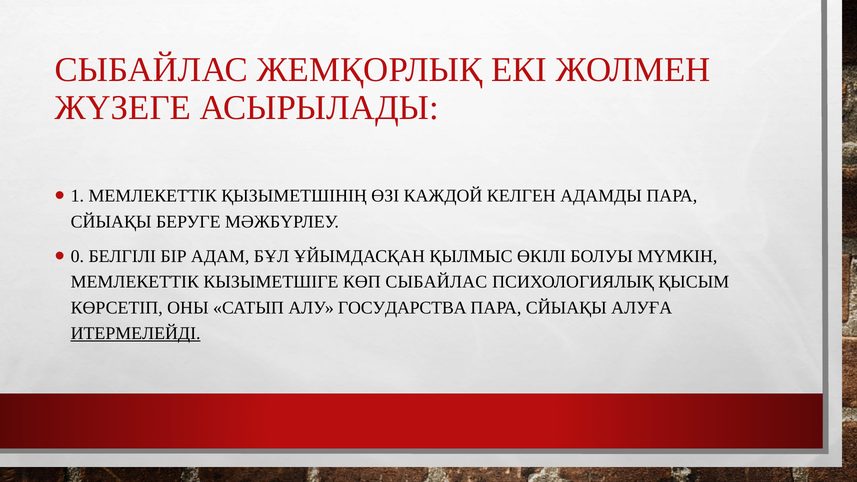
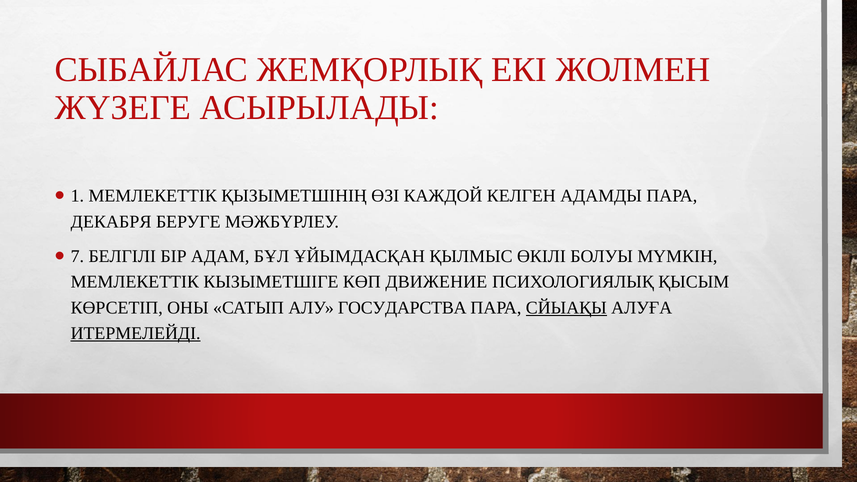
СЙЫАҚЫ: СЙЫАҚЫ -> ДЕКАБРЯ (111, 222)
0: 0 -> 7 (77, 256)
КӨП СЫБАЙЛАС: СЫБАЙЛАС -> ДВИЖЕНИЕ (436, 282)
СЙЫАҚЫ underline: none -> present (566, 308)
